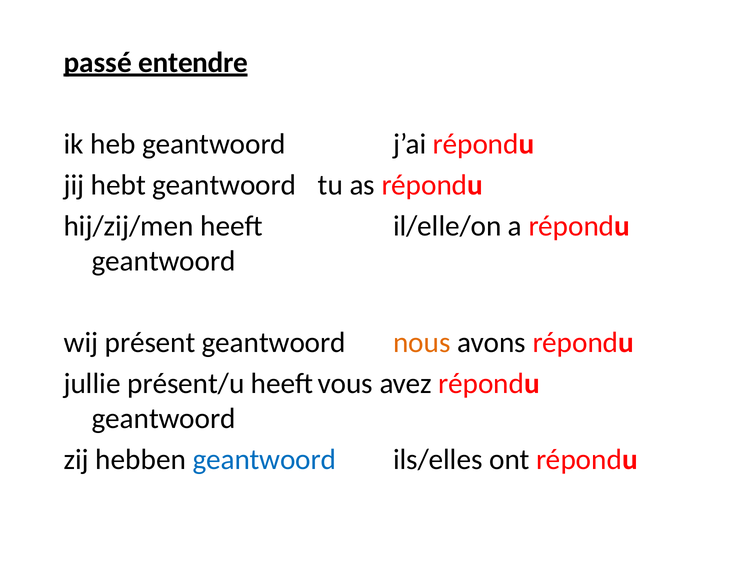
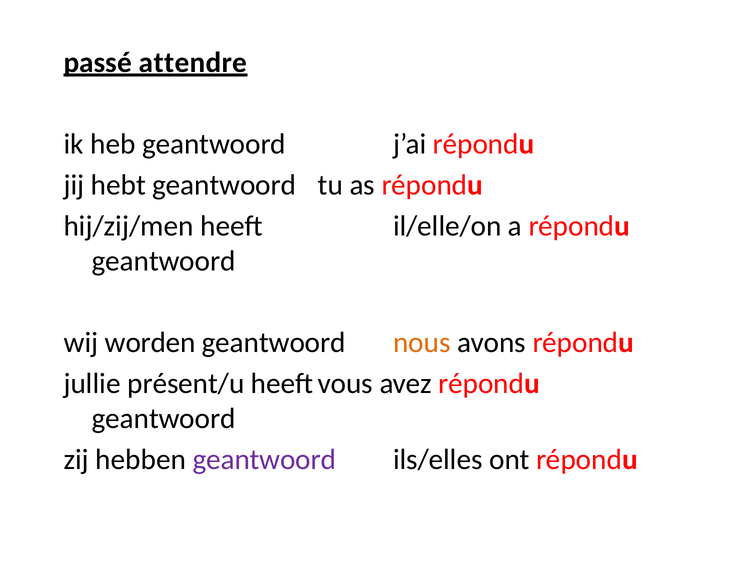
entendre: entendre -> attendre (193, 62)
présent: présent -> worden (150, 343)
geantwoord colour: blue -> purple (264, 460)
